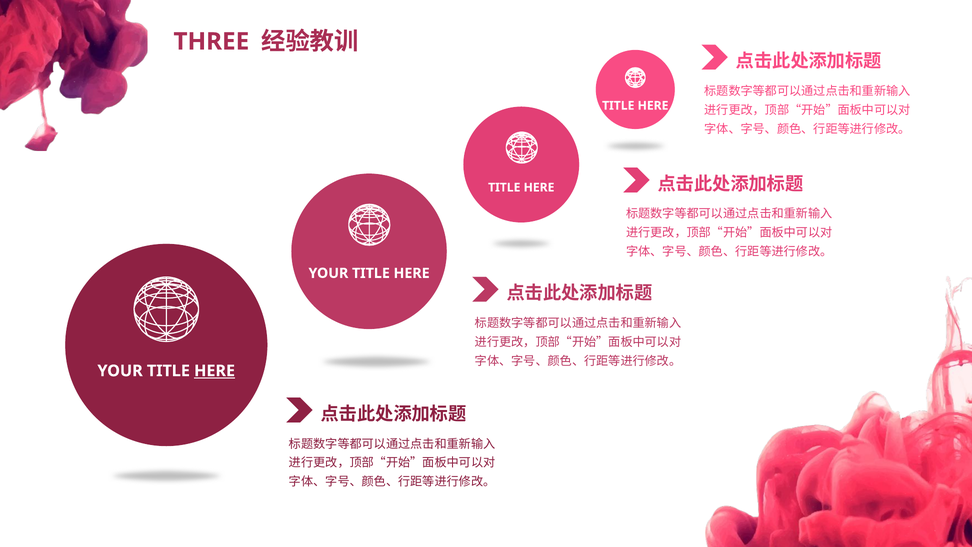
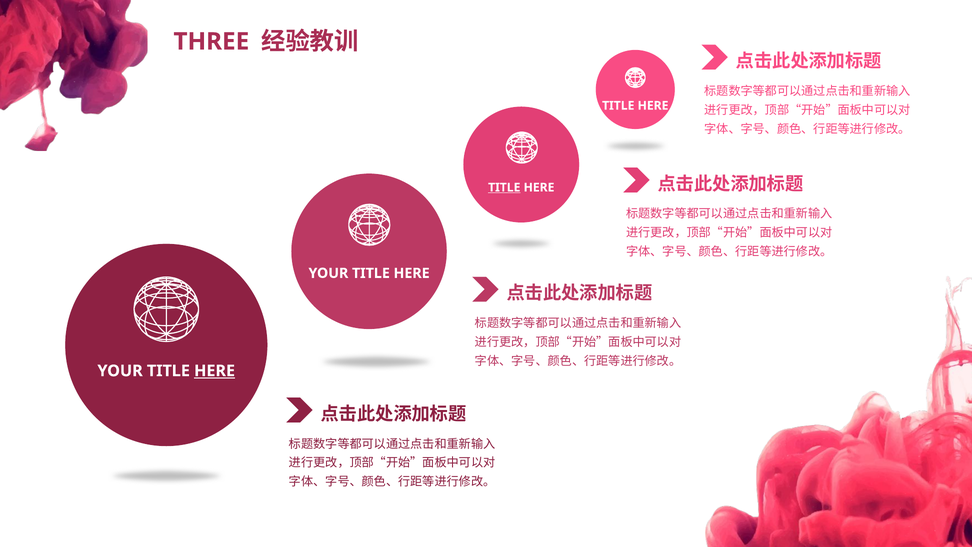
TITLE underline: none -> present (504, 187)
